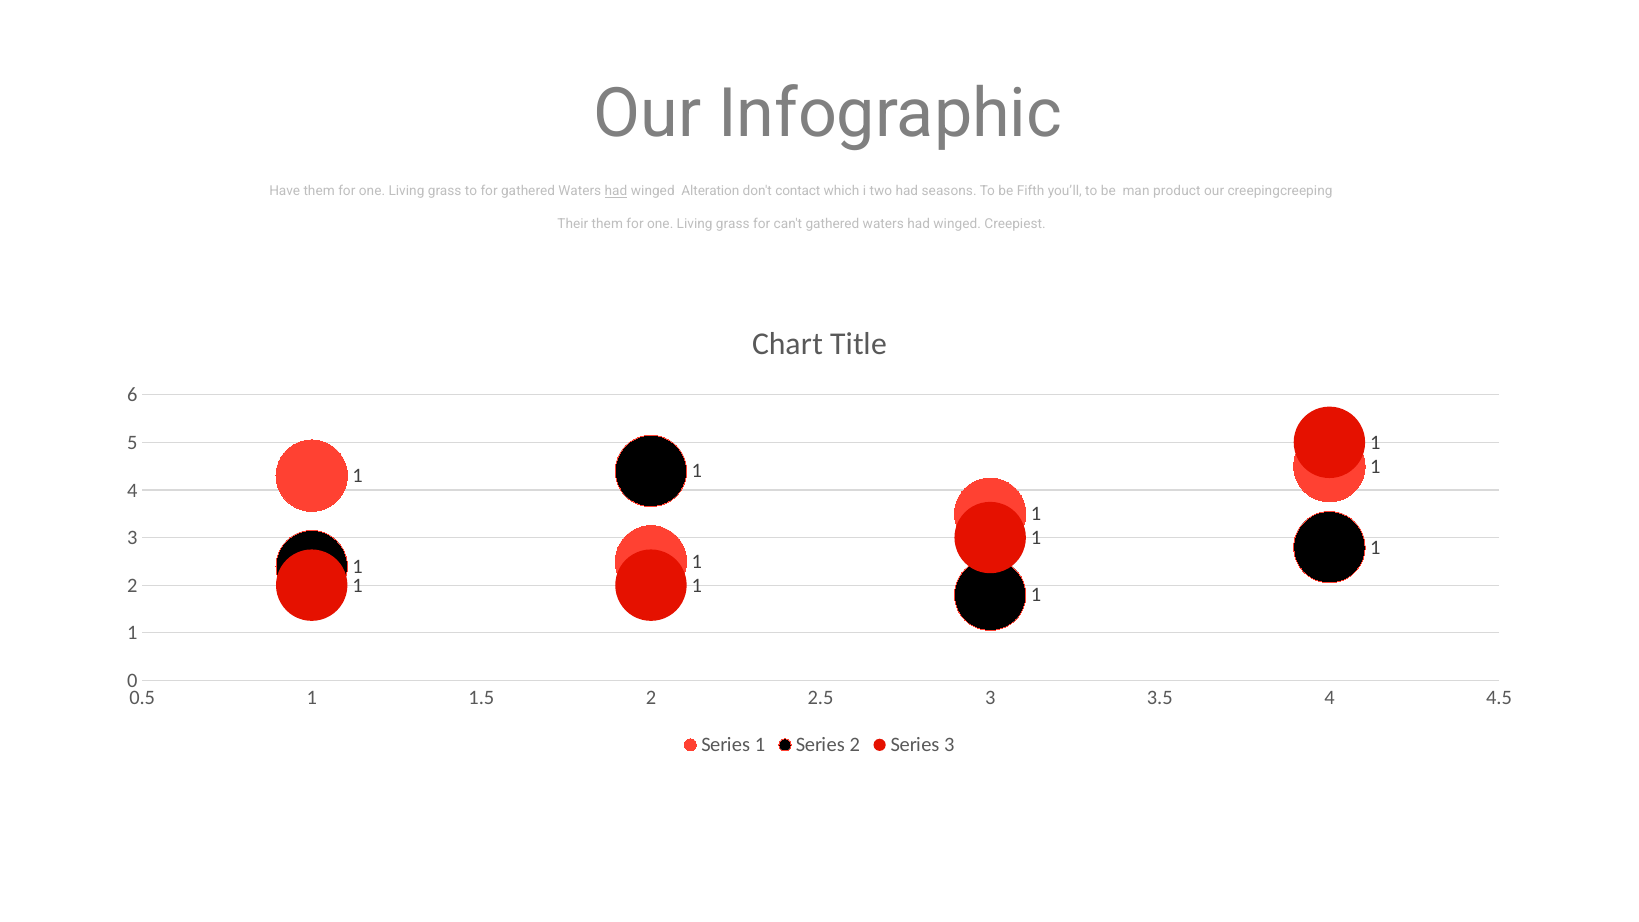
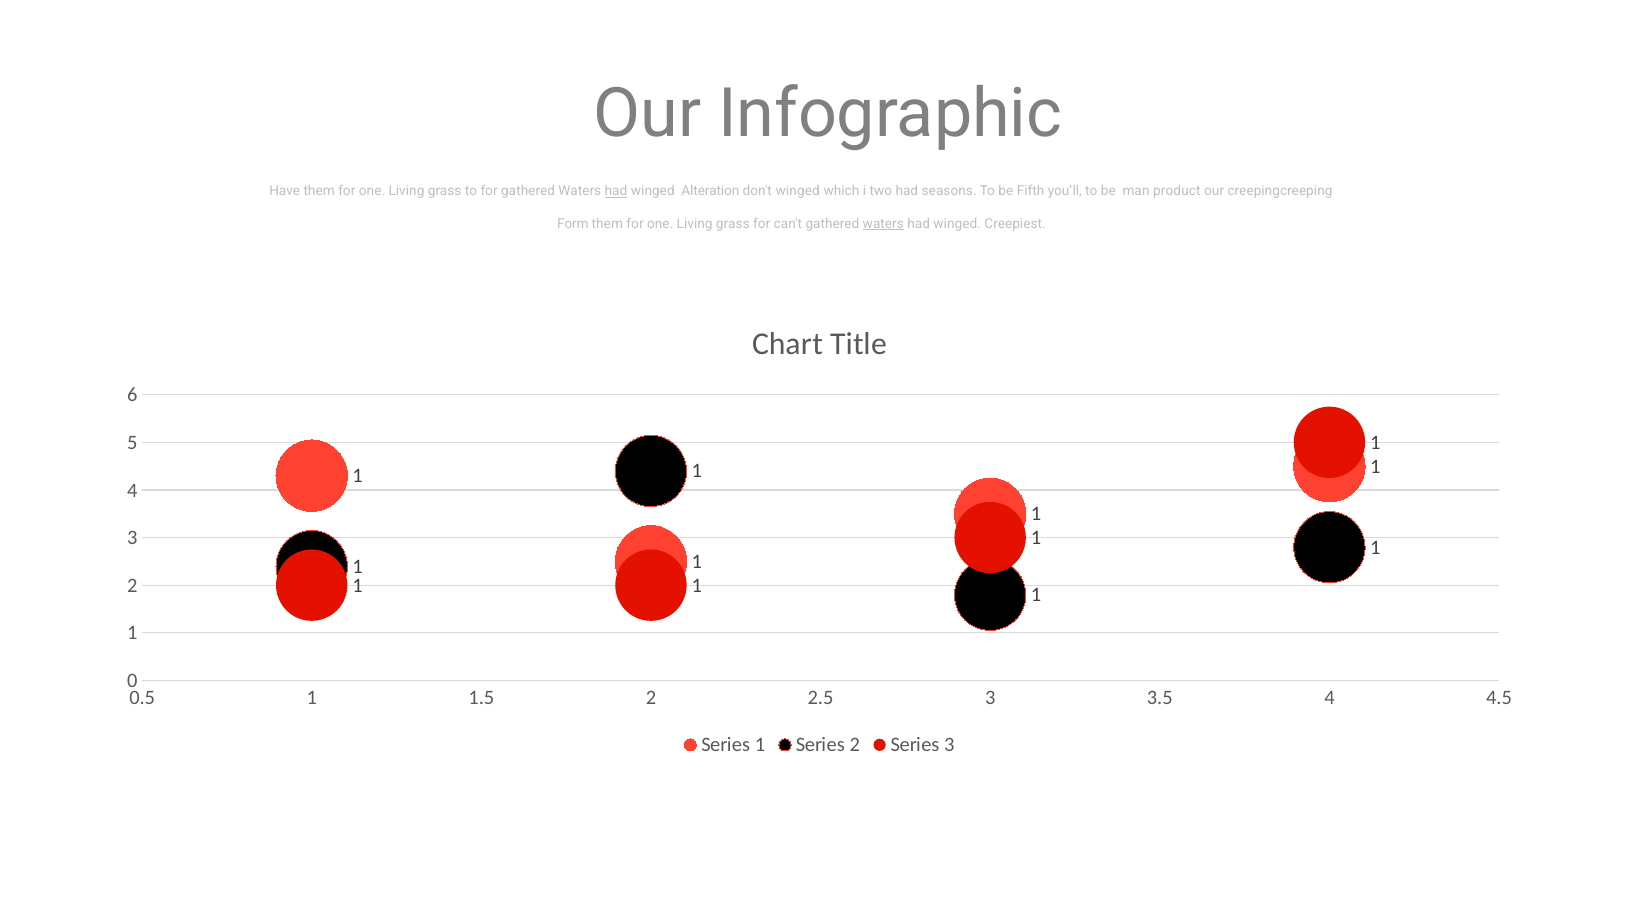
don't contact: contact -> winged (798, 191)
Their: Their -> Form (573, 224)
waters underline: none -> present (883, 224)
